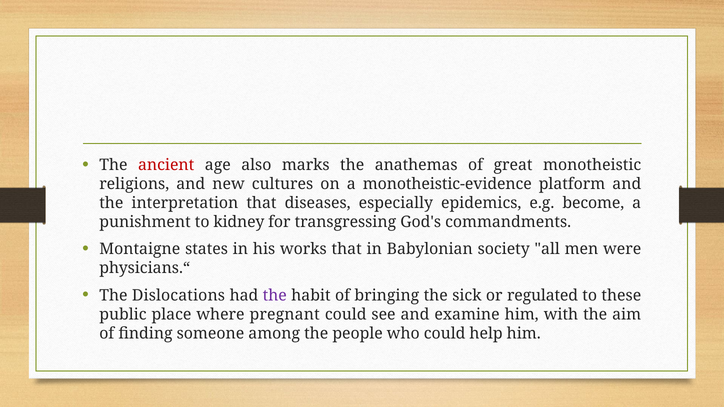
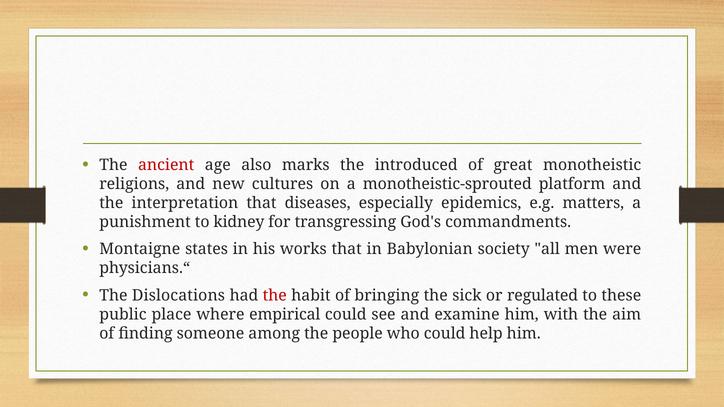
anathemas: anathemas -> introduced (416, 165)
monotheistic-evidence: monotheistic-evidence -> monotheistic-sprouted (447, 184)
become: become -> matters (593, 203)
the colour: purple -> red (275, 295)
pregnant: pregnant -> empirical (285, 314)
